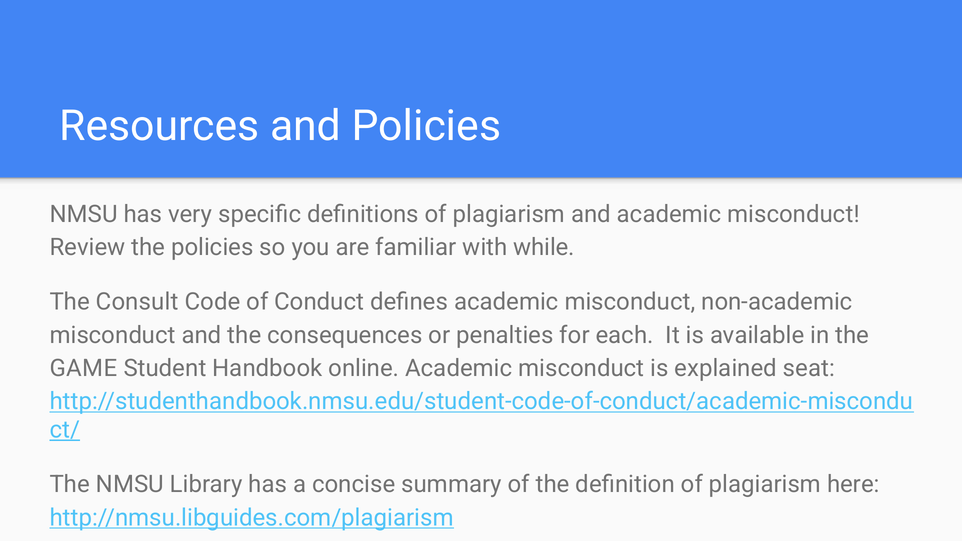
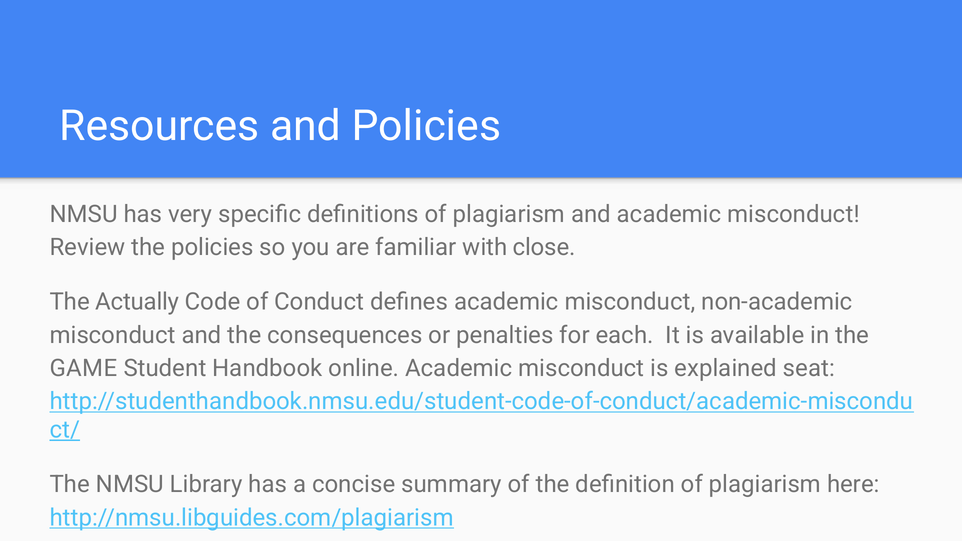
while: while -> close (544, 248)
Consult: Consult -> Actually (137, 302)
